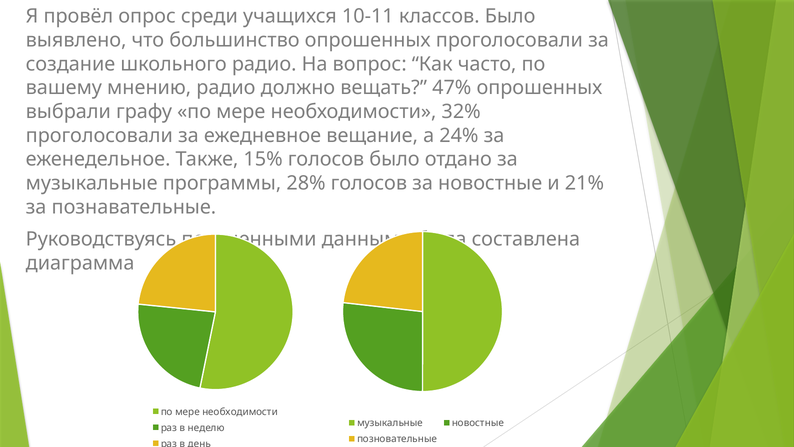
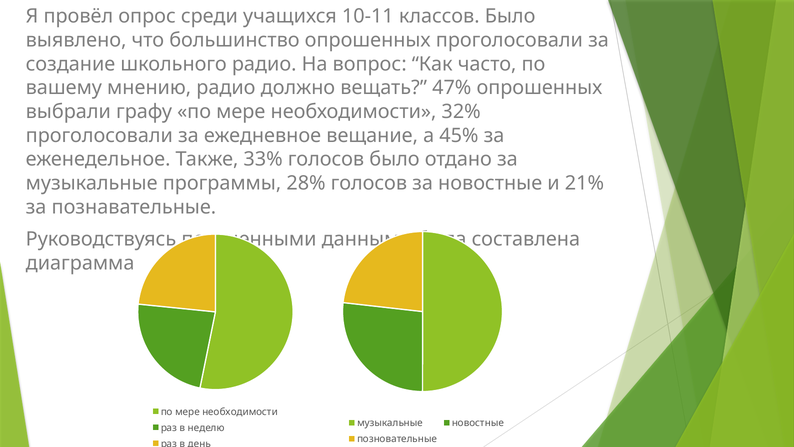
24%: 24% -> 45% (459, 135)
15%: 15% -> 33% (263, 159)
